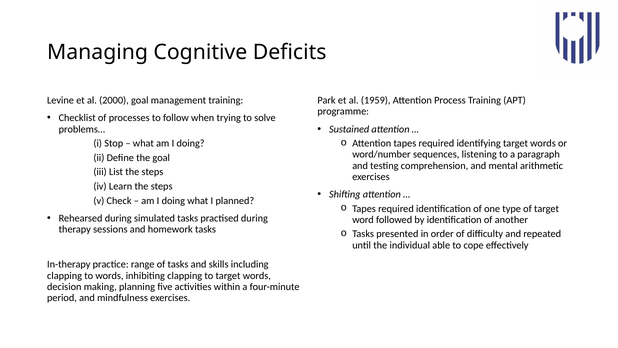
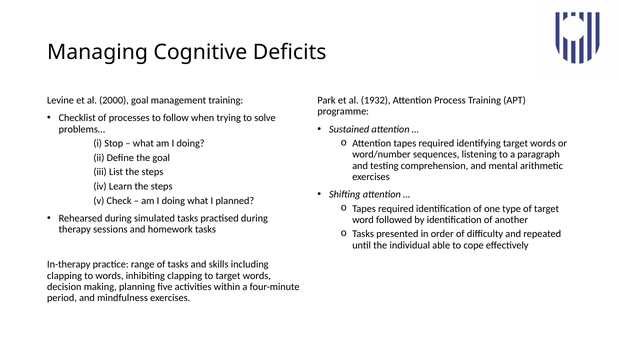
1959: 1959 -> 1932 (376, 100)
